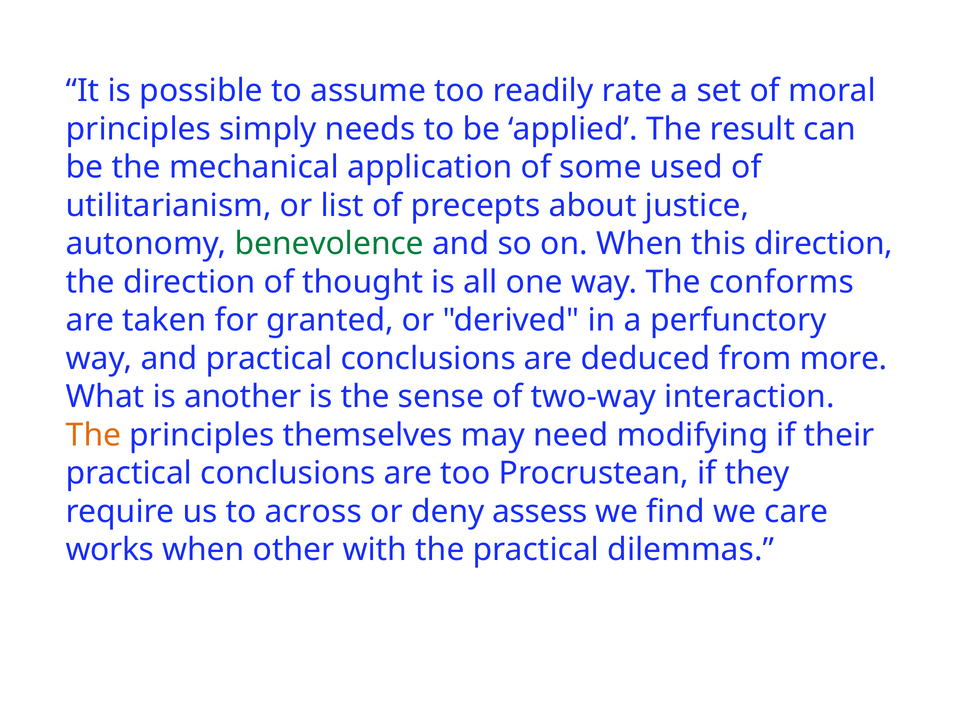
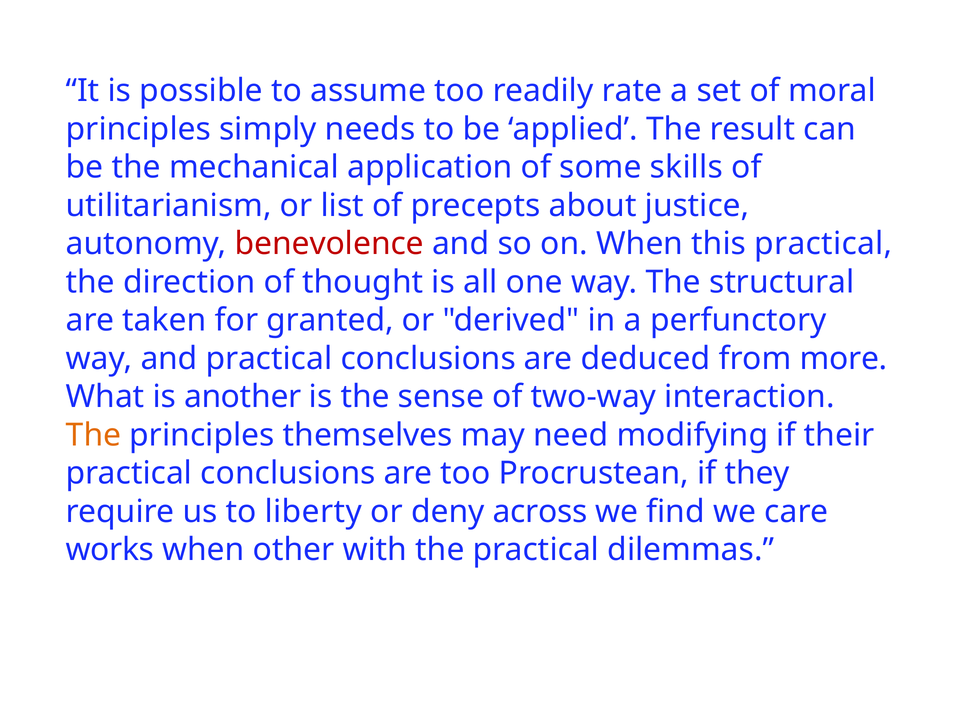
used: used -> skills (686, 167)
benevolence colour: green -> red (329, 244)
this direction: direction -> practical (823, 244)
conforms: conforms -> structural (782, 282)
across: across -> liberty (313, 512)
assess: assess -> across (540, 512)
